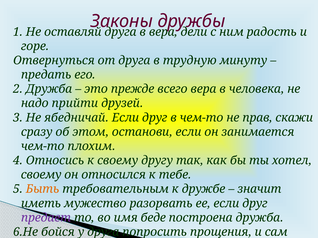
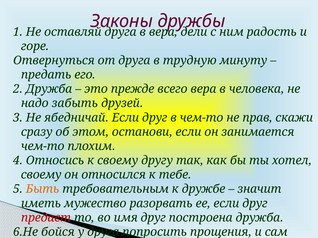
надо прийти: прийти -> забыть (75, 104)
предает colour: purple -> red (46, 218)
имя беде: беде -> друг (153, 218)
